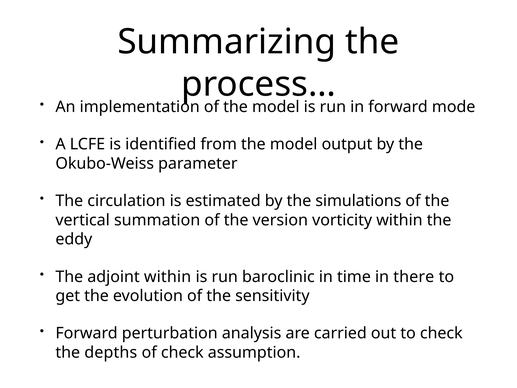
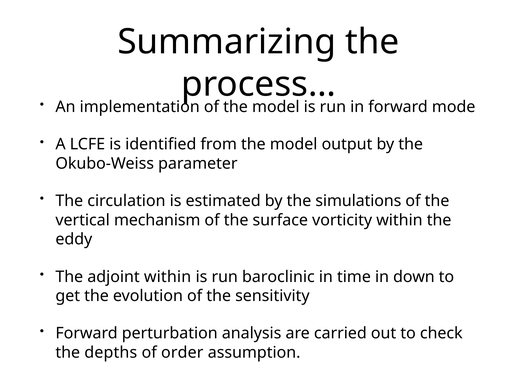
summation: summation -> mechanism (157, 220)
version: version -> surface (280, 220)
there: there -> down (414, 277)
of check: check -> order (182, 352)
